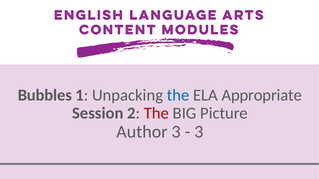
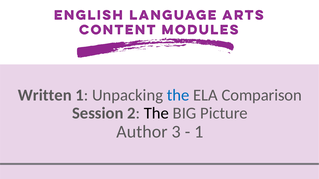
Bubbles: Bubbles -> Written (45, 95)
Appropriate: Appropriate -> Comparison (262, 95)
The colour: red -> black (156, 113)
3: 3 -> 1 (199, 132)
